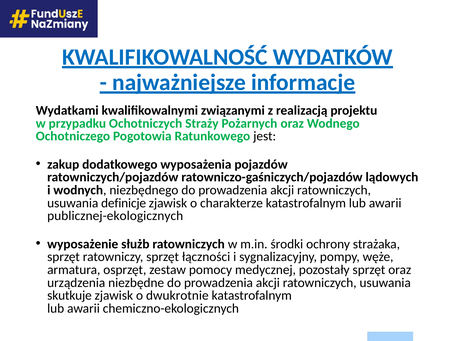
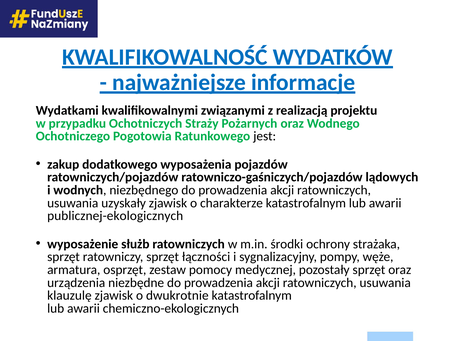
definicje: definicje -> uzyskały (124, 203)
skutkuje: skutkuje -> klauzulę (69, 296)
